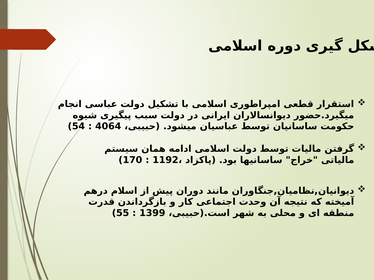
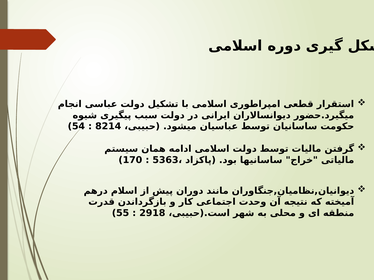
4064: 4064 -> 8214 (108, 127)
1192: 1192 -> 5363 (165, 160)
1399: 1399 -> 2918 (152, 213)
